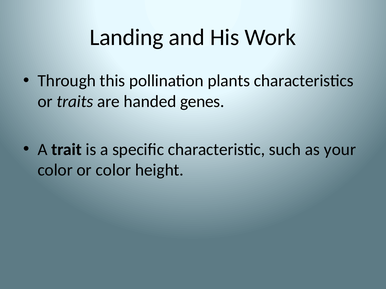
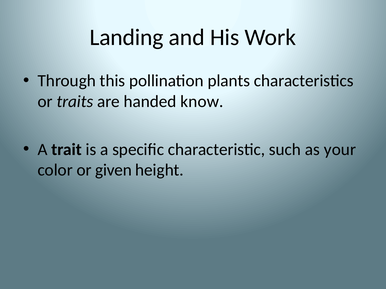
genes: genes -> know (202, 102)
or color: color -> given (113, 170)
